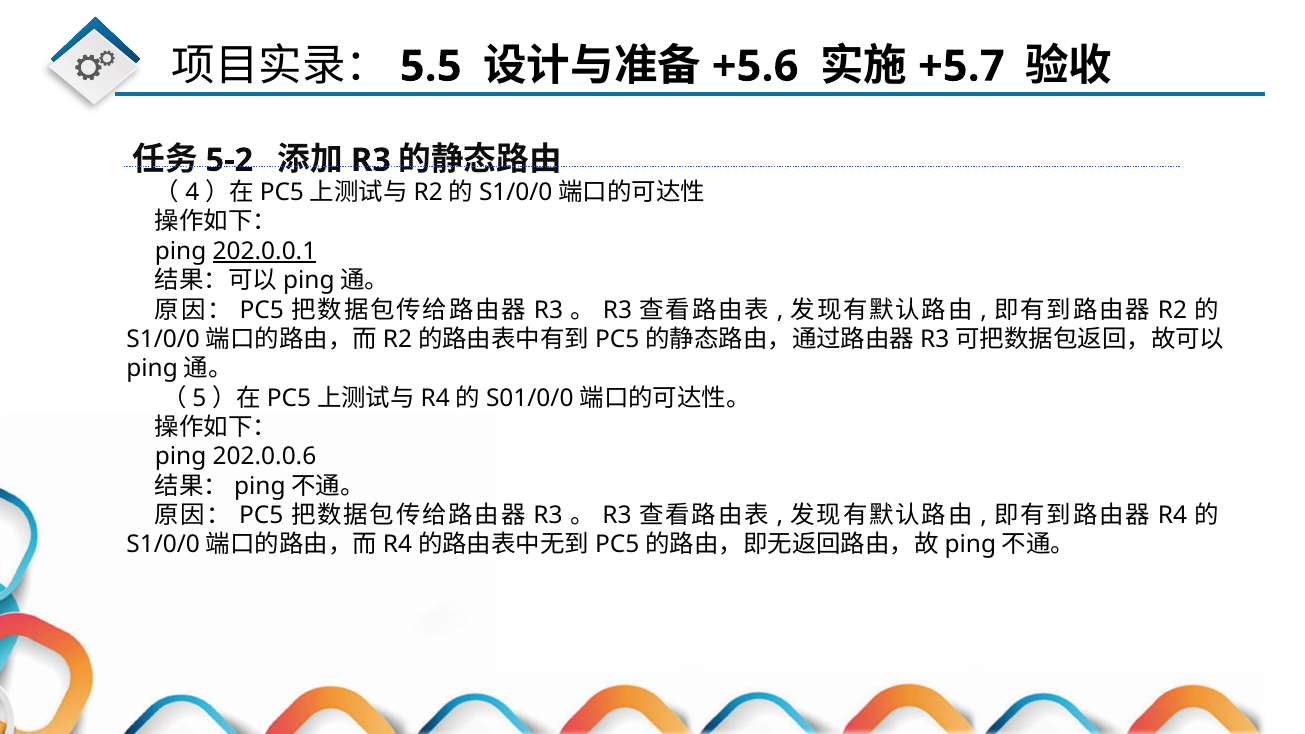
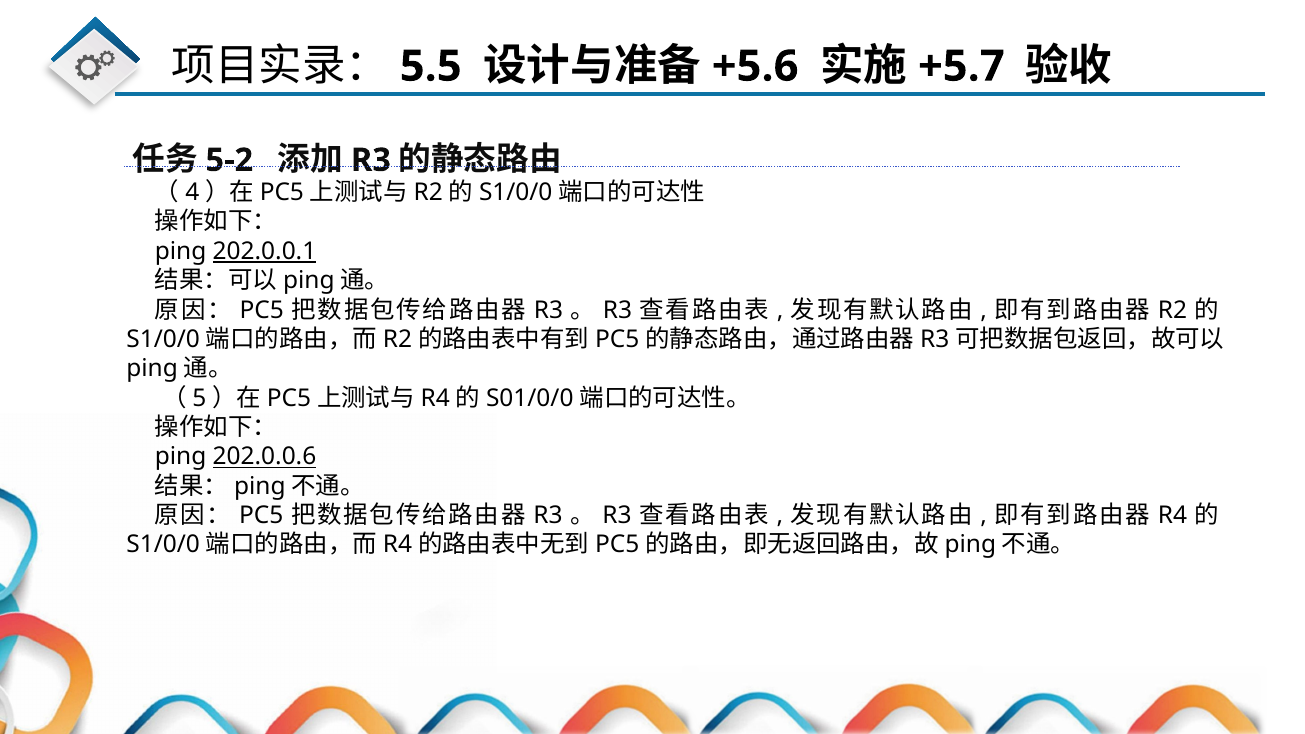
202.0.0.6 underline: none -> present (265, 457)
